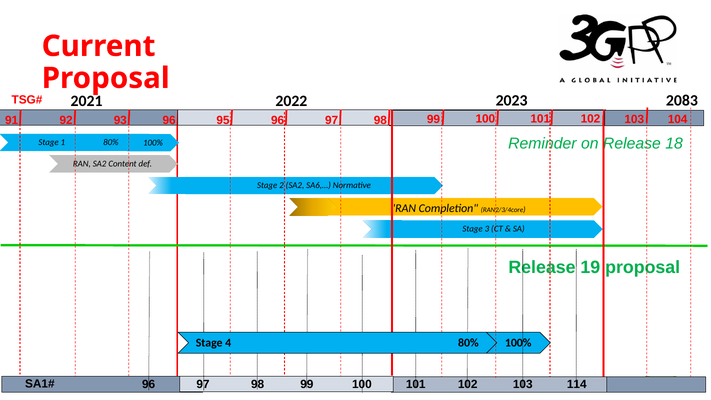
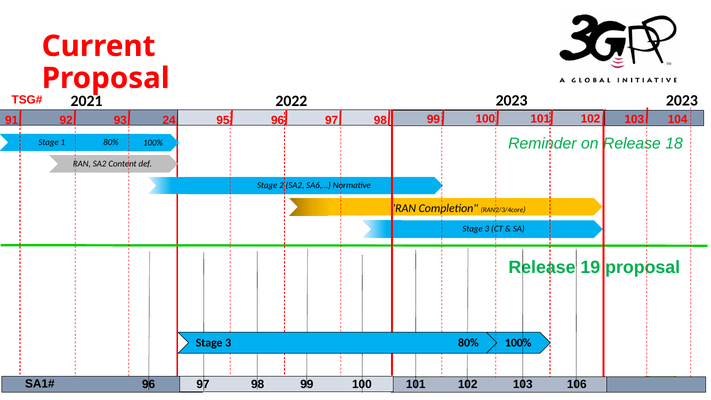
2083: 2083 -> 2023 (682, 100)
93 96: 96 -> 24 (169, 120)
4: 4 -> 3 (228, 343)
114: 114 -> 106 (577, 384)
